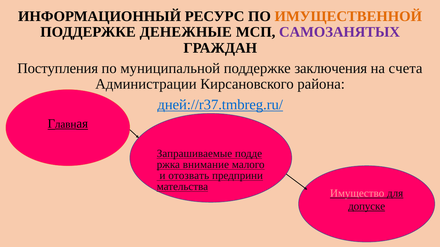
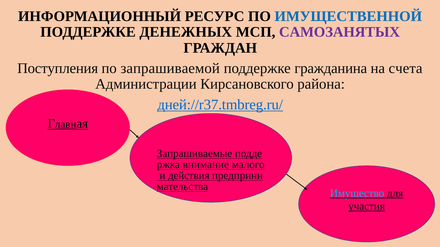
ИМУЩЕСТВЕННОЙ colour: orange -> blue (348, 16)
ДЕНЕЖНЫЕ: ДЕНЕЖНЫЕ -> ДЕНЕЖНЫХ (186, 32)
муниципальной: муниципальной -> запрашиваемой (170, 68)
заключения: заключения -> гражданина (331, 68)
отозвать: отозвать -> действия (189, 176)
Имущество colour: pink -> light blue (357, 193)
допуске: допуске -> участия (367, 207)
